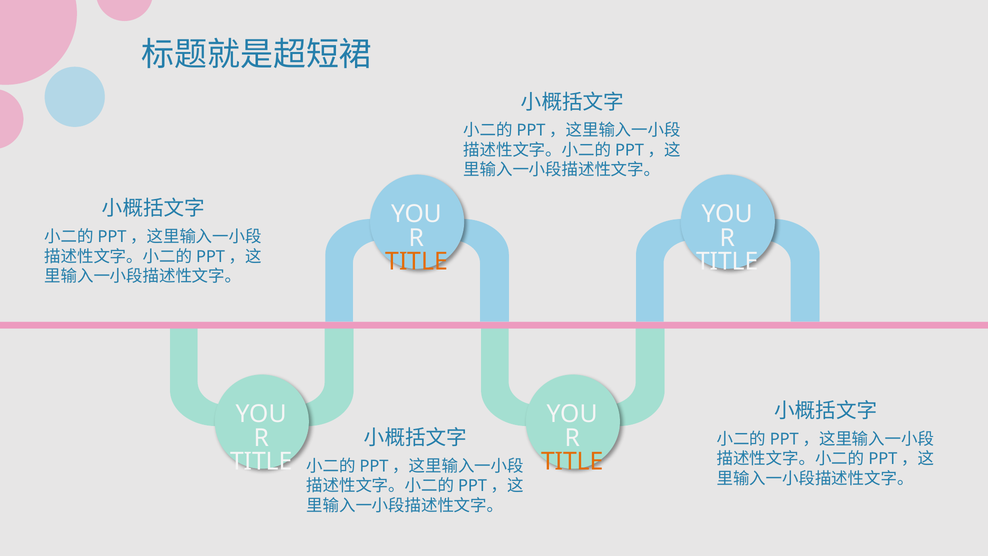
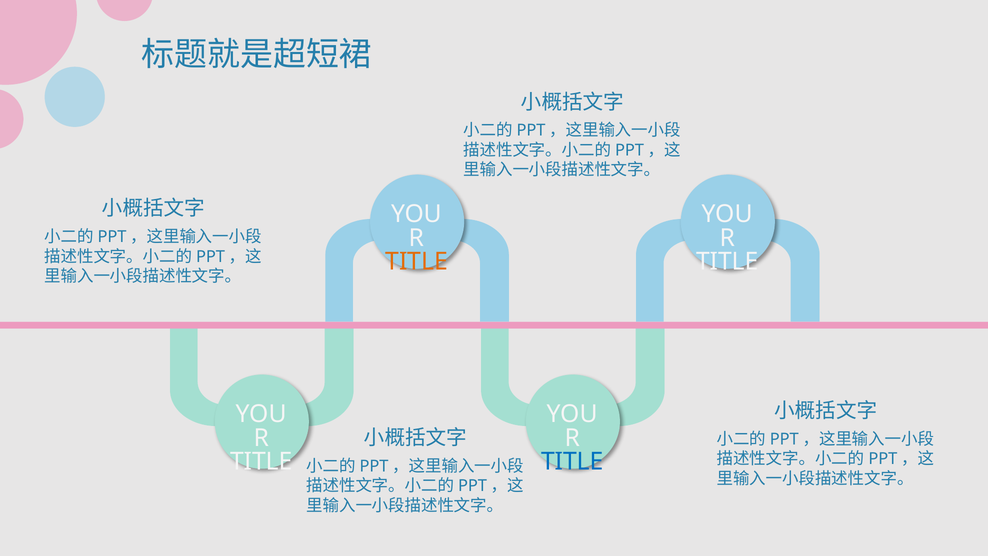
TITLE colour: orange -> blue (572, 461)
